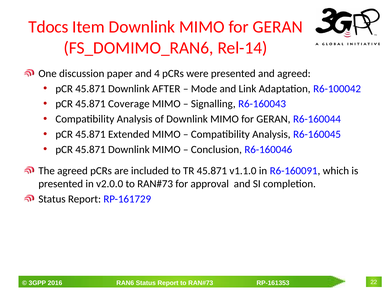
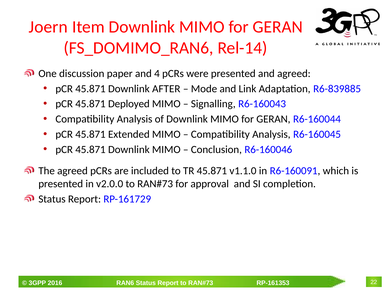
Tdocs: Tdocs -> Joern (48, 27)
R6-100042: R6-100042 -> R6-839885 (337, 89)
Coverage: Coverage -> Deployed (129, 104)
